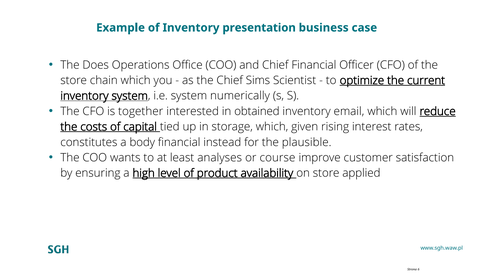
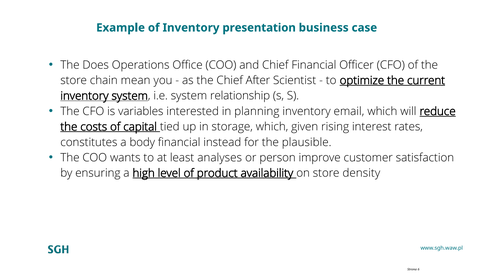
chain which: which -> mean (136, 80)
Sims: Sims -> After (258, 80)
numerically: numerically -> relationship (240, 96)
together: together -> variables (141, 111)
obtained: obtained -> planning (257, 111)
course: course -> person (278, 158)
applied: applied -> density (361, 173)
